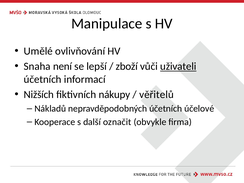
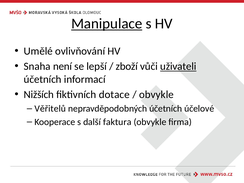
Manipulace underline: none -> present (107, 24)
nákupy: nákupy -> dotace (114, 95)
věřitelů: věřitelů -> obvykle (156, 95)
Nákladů: Nákladů -> Věřitelů (50, 109)
označit: označit -> faktura (117, 122)
